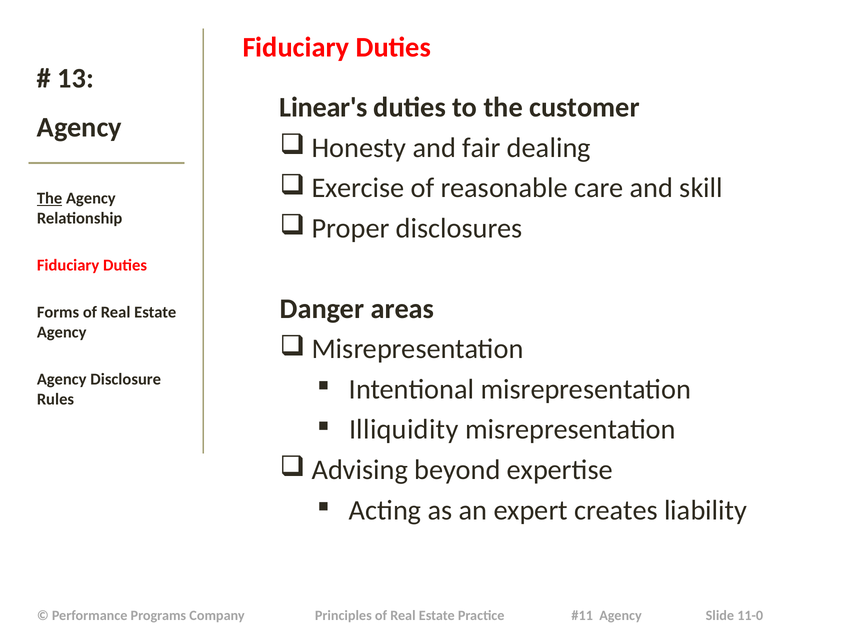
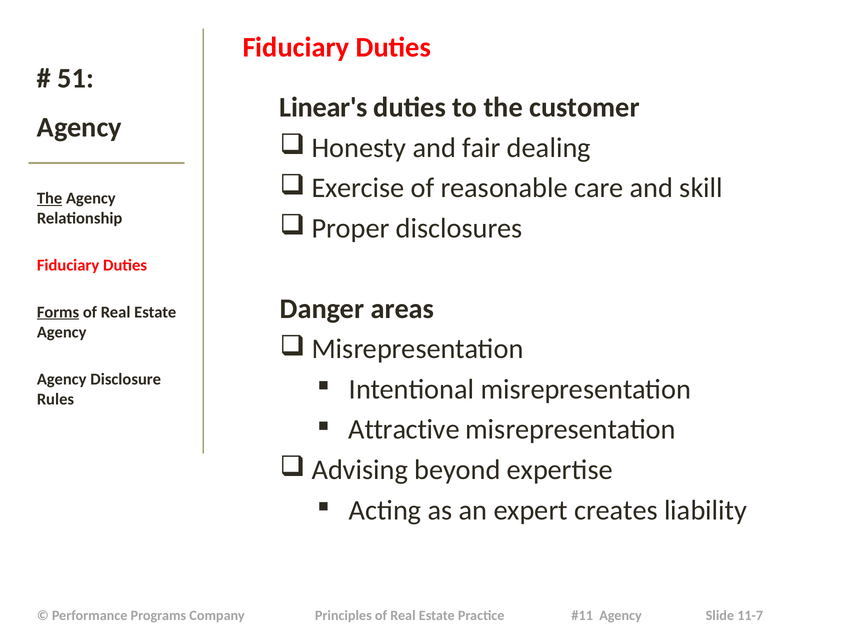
13: 13 -> 51 (76, 79)
Forms underline: none -> present (58, 312)
Illiquidity: Illiquidity -> Attractive (404, 430)
11-0: 11-0 -> 11-7 (750, 616)
